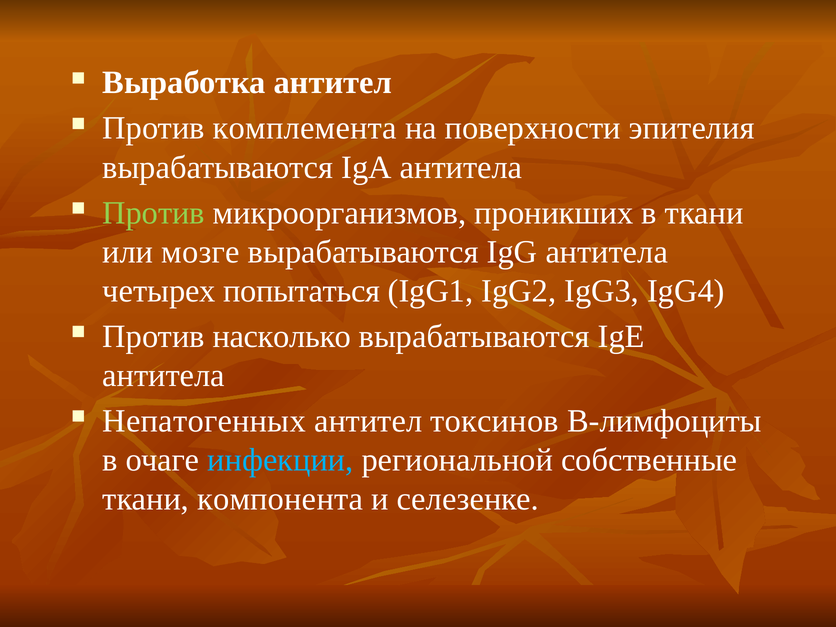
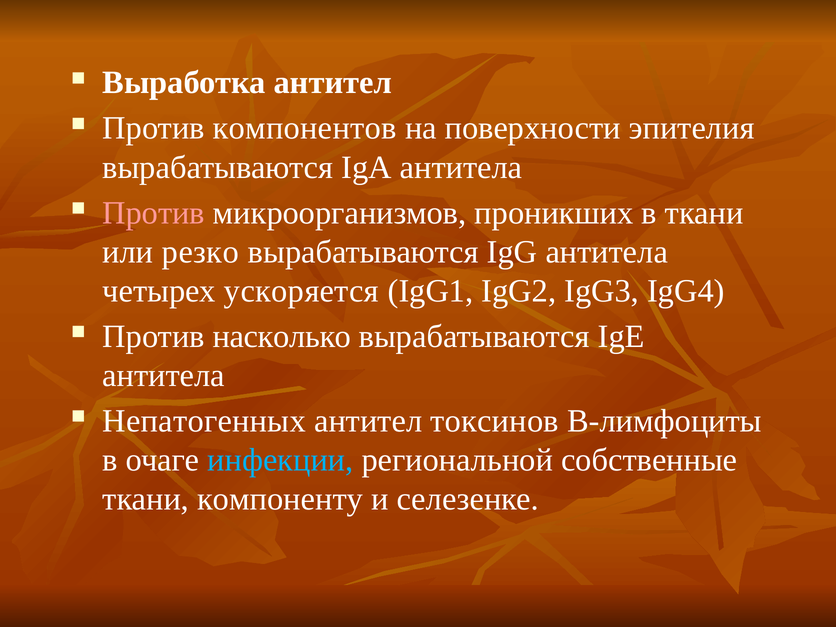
комплемента: комплемента -> компонентов (305, 128)
Против colour: light green -> pink (154, 213)
мозге: мозге -> резко (200, 252)
попытаться: попытаться -> ускоряется (301, 291)
компонента: компонента -> компоненту (280, 499)
